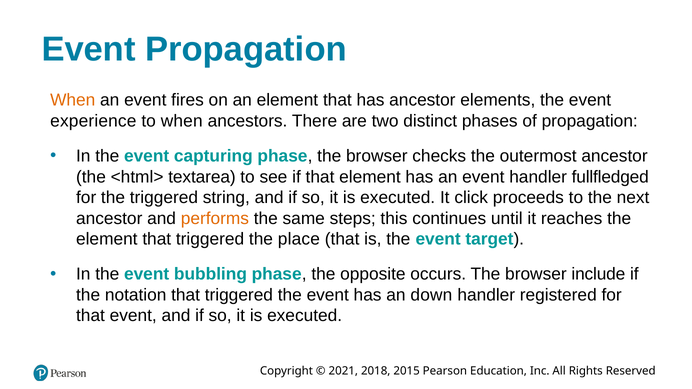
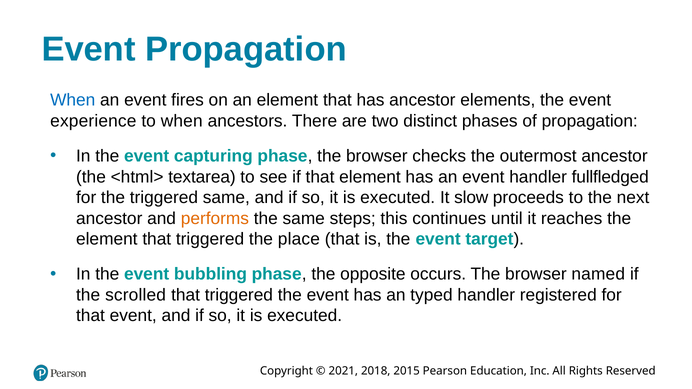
When colour: orange -> blue (73, 100)
triggered string: string -> same (226, 198)
click: click -> slow (471, 198)
include: include -> named (598, 274)
notation: notation -> scrolled (136, 295)
down: down -> typed (431, 295)
